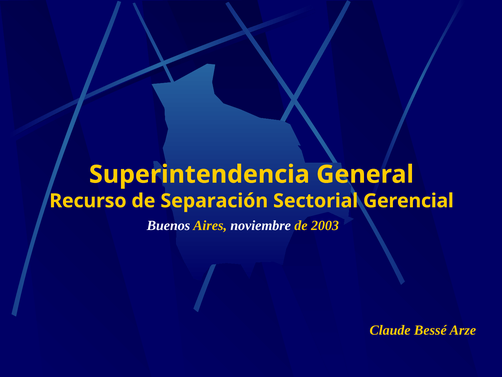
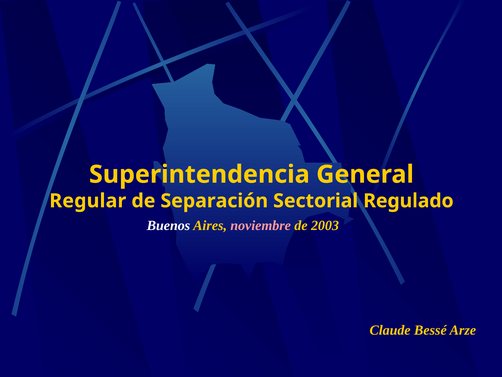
Recurso: Recurso -> Regular (88, 201)
Gerencial: Gerencial -> Regulado (408, 201)
noviembre colour: white -> pink (261, 225)
